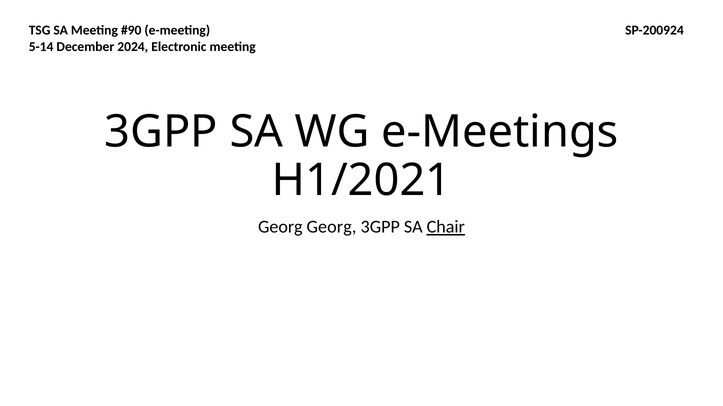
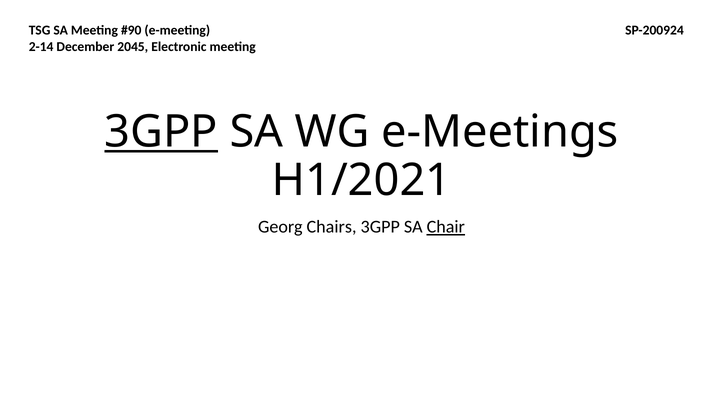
5-14: 5-14 -> 2-14 (41, 47)
2024: 2024 -> 2045 (133, 47)
3GPP underline: none -> present (161, 132)
Georg Georg: Georg -> Chairs (332, 227)
